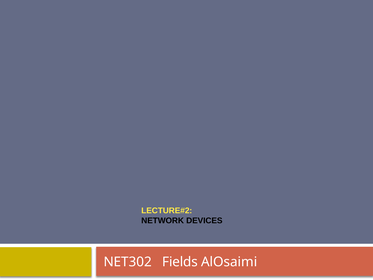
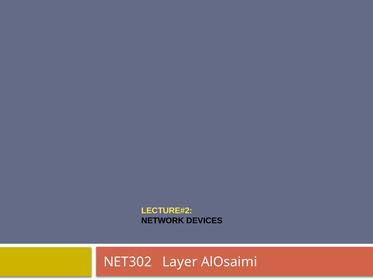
Fields: Fields -> Layer (180, 262)
